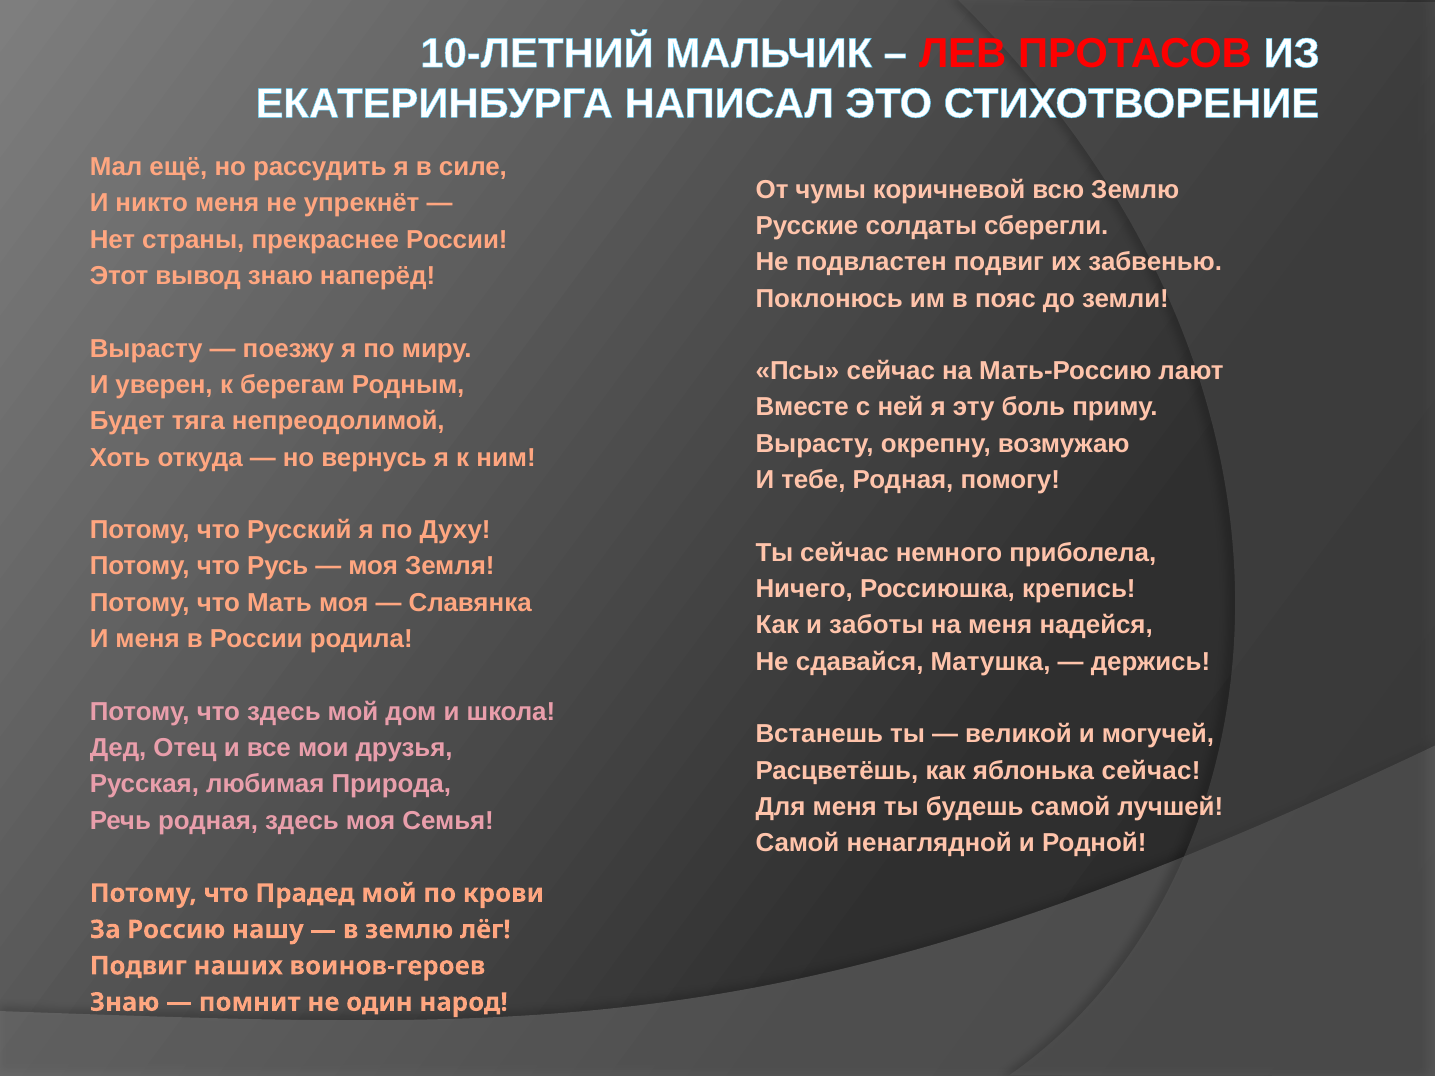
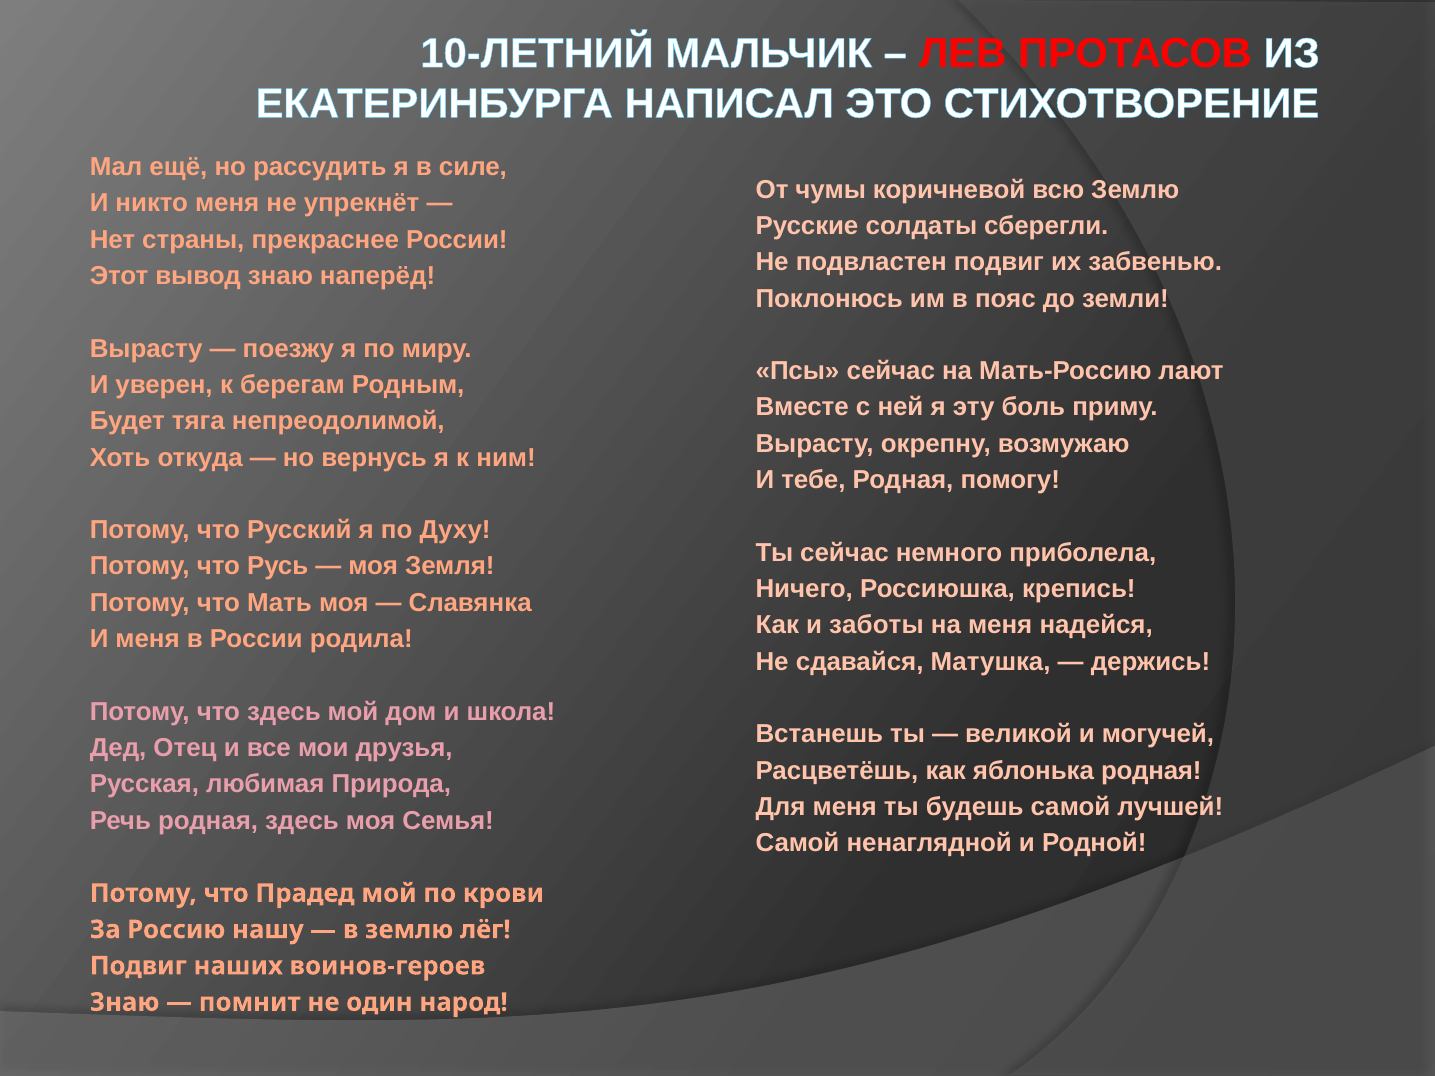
яблонька сейчас: сейчас -> родная (1151, 771)
